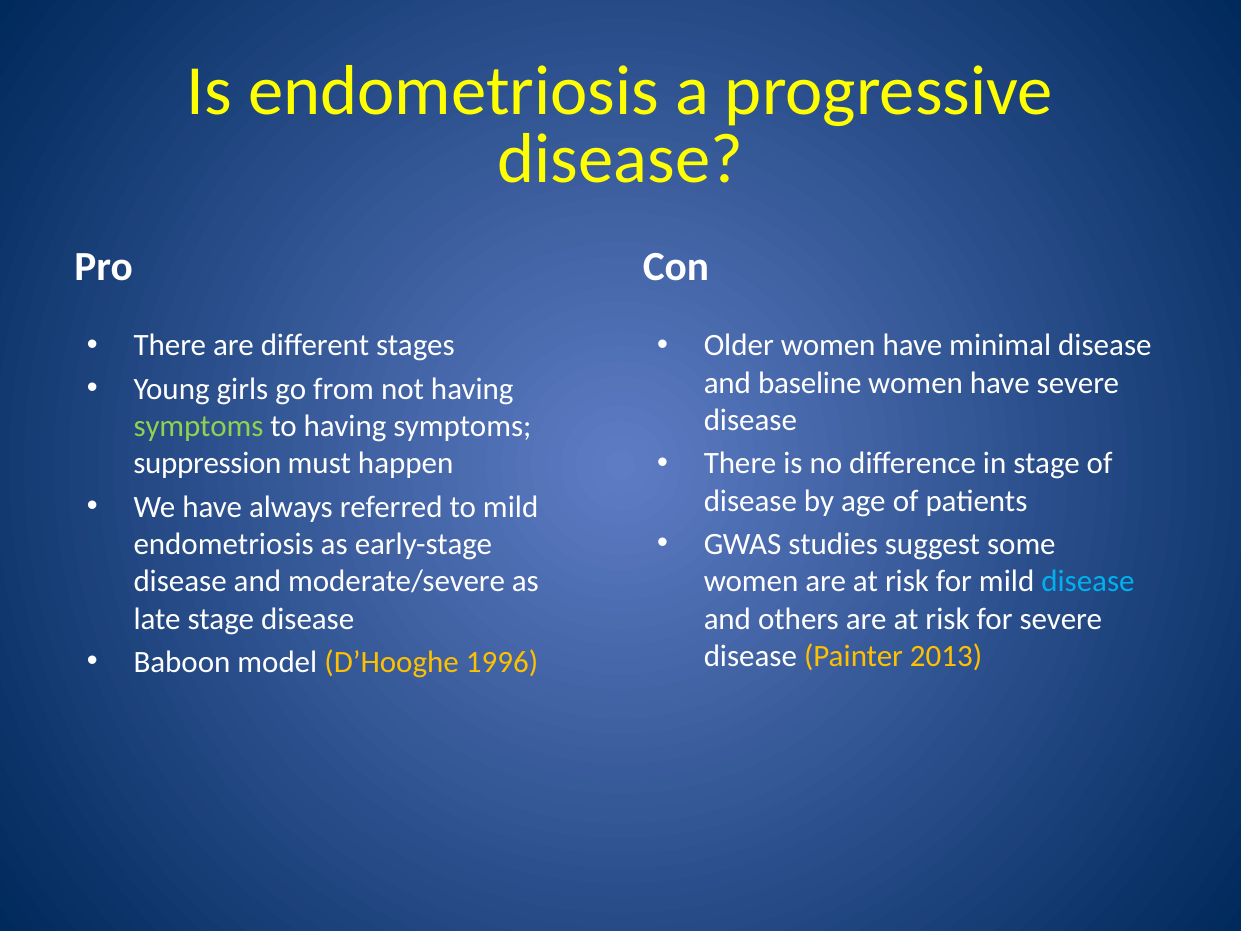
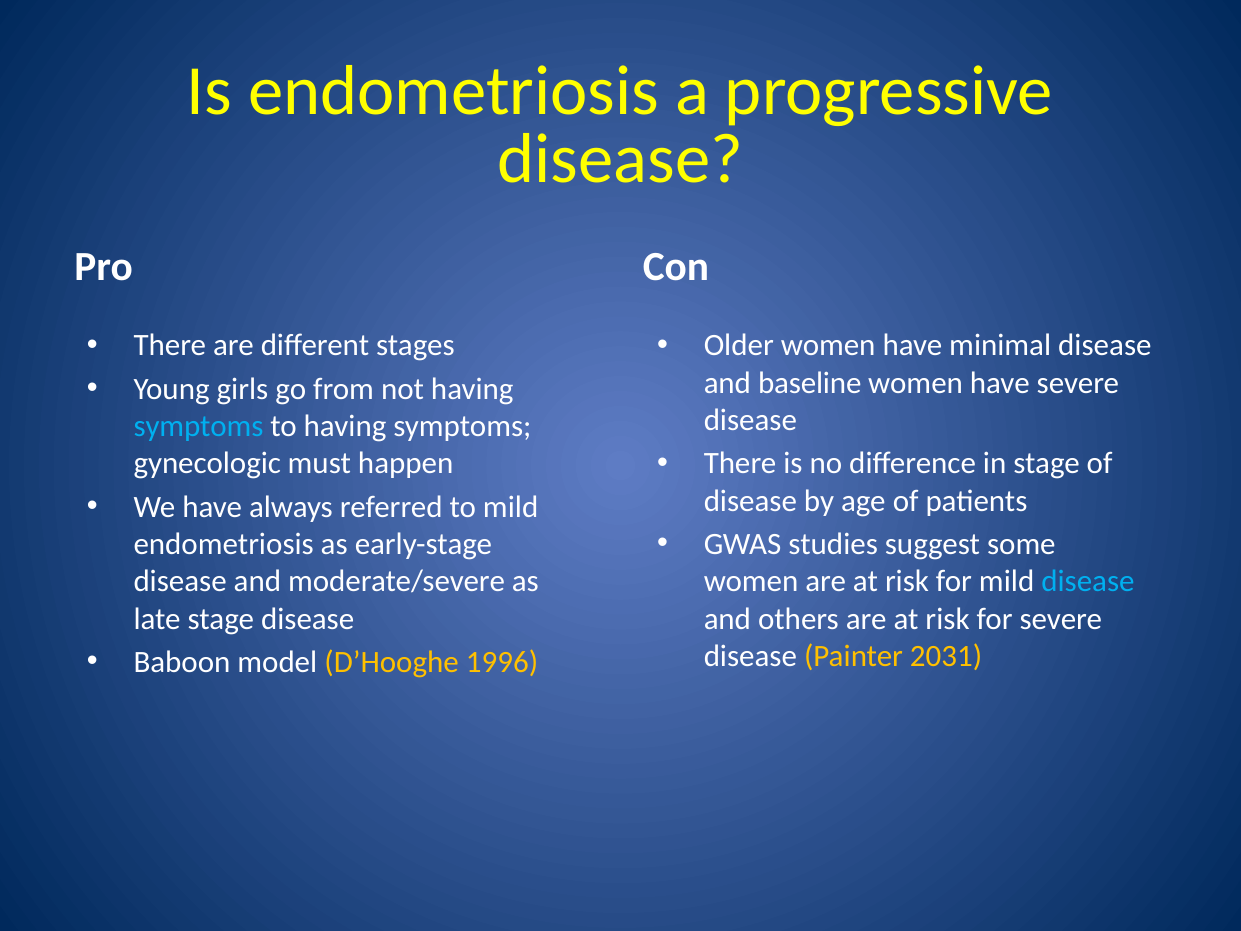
symptoms colour: light green -> light blue (198, 426)
suppression: suppression -> gynecologic (207, 463)
2013: 2013 -> 2031 (946, 656)
